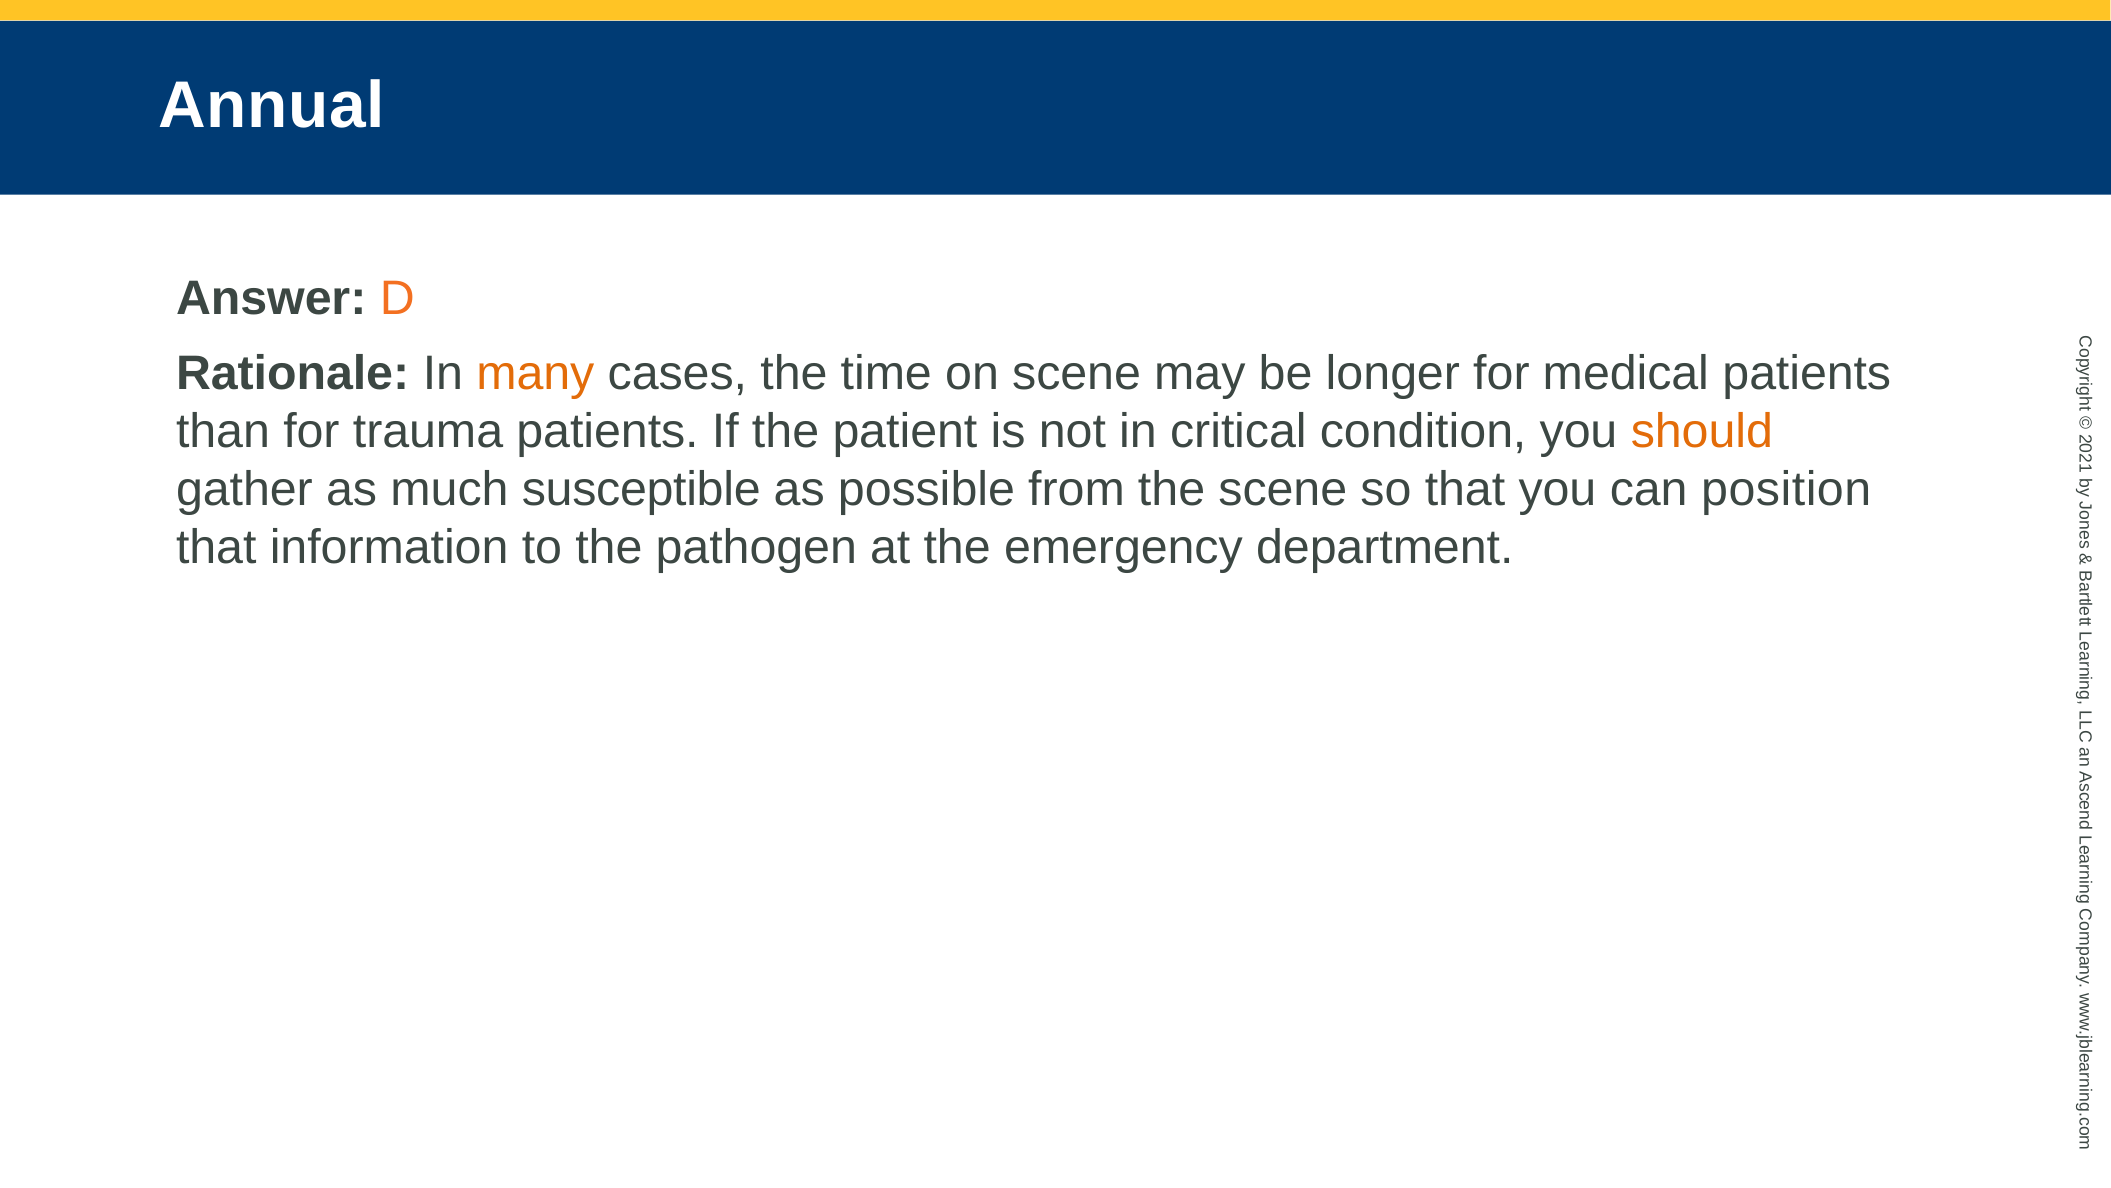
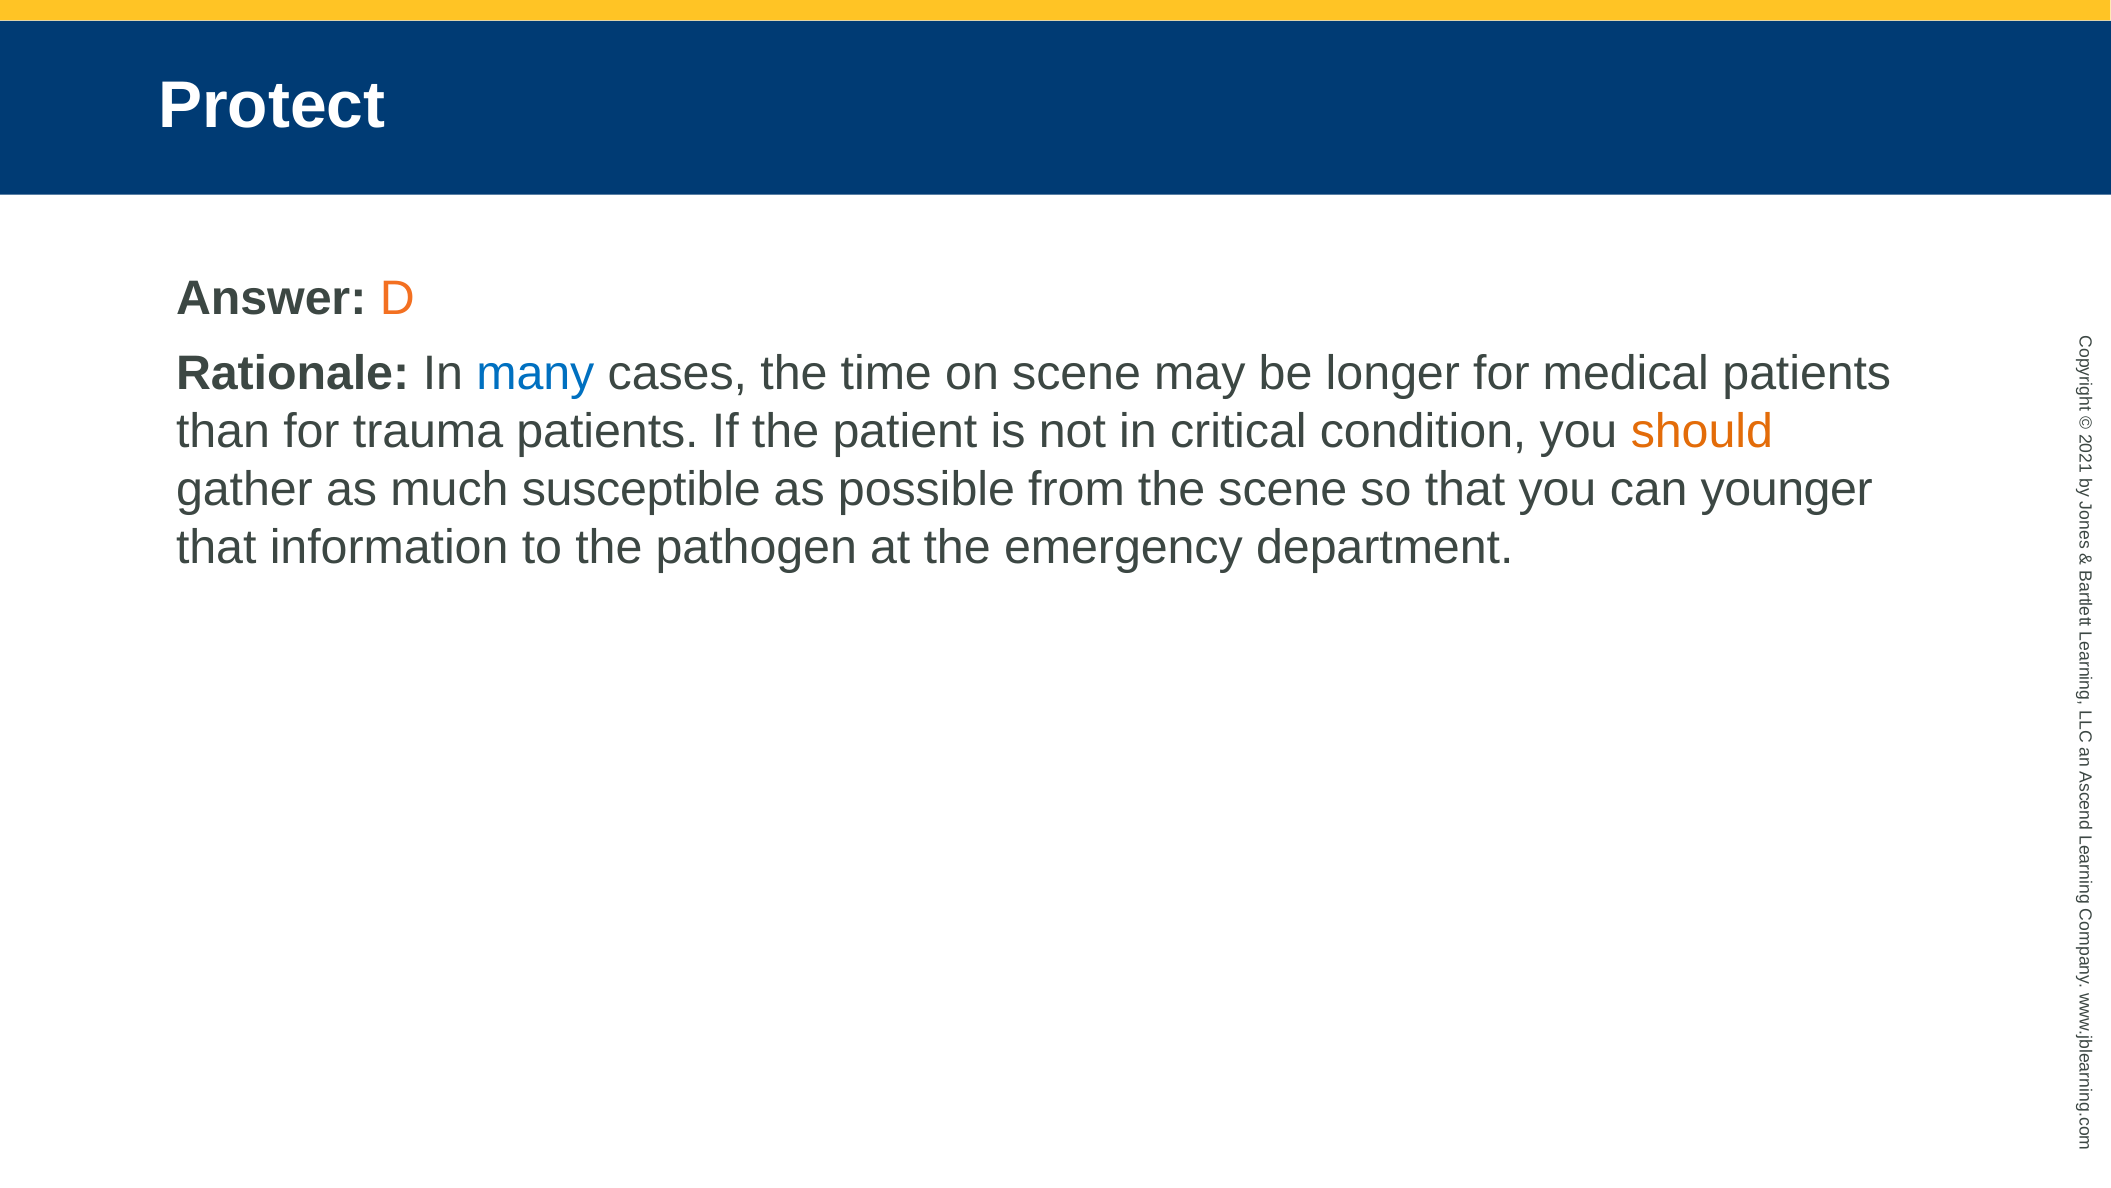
Annual: Annual -> Protect (272, 106)
many colour: orange -> blue (535, 373)
position: position -> younger (1787, 489)
